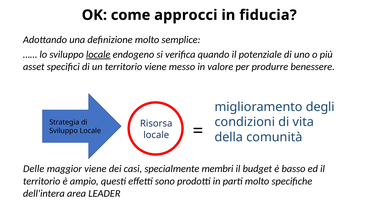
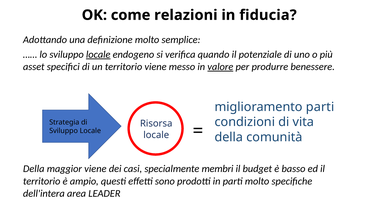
approcci: approcci -> relazioni (186, 15)
valore underline: none -> present (220, 67)
miglioramento degli: degli -> parti (320, 107)
Delle: Delle -> Della (34, 169)
